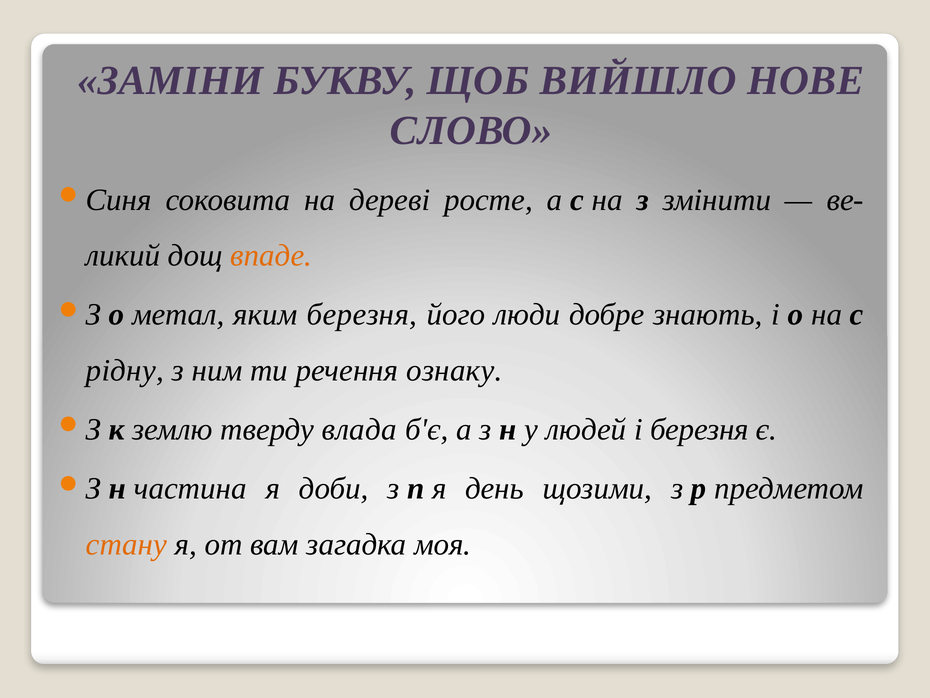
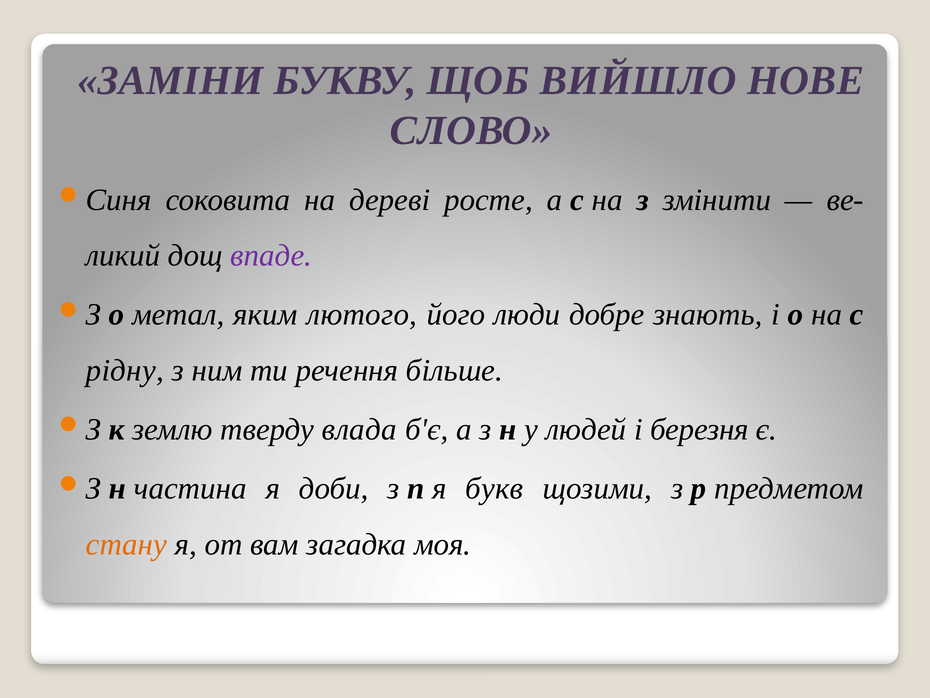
впаде colour: orange -> purple (271, 255)
яким березня: березня -> лютого (362, 314)
ознаку: ознаку -> більше (454, 370)
день: день -> букв (494, 488)
